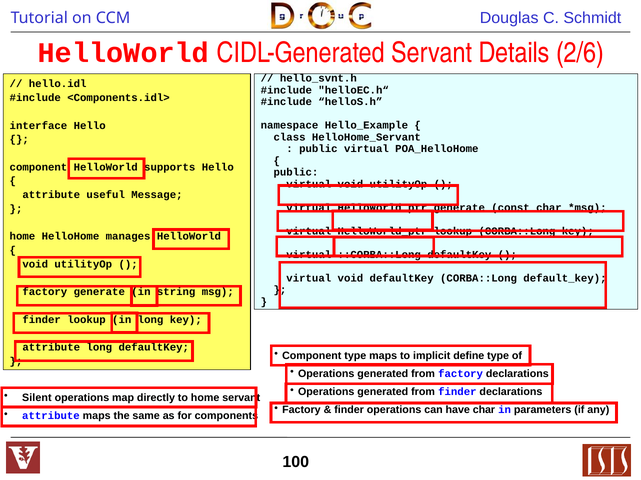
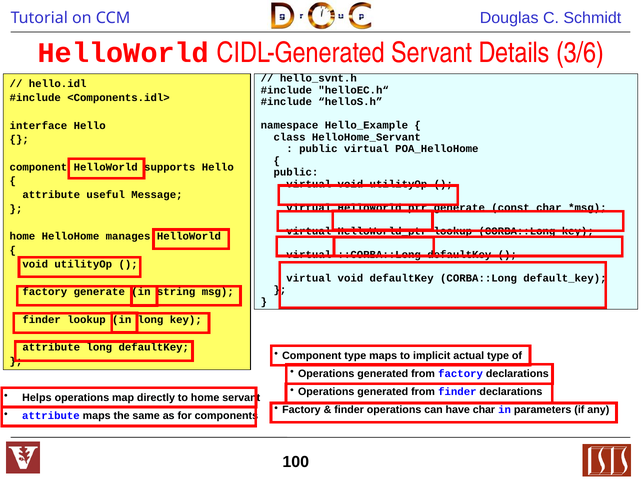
2/6: 2/6 -> 3/6 (580, 53)
define: define -> actual (469, 356)
Silent: Silent -> Helps (37, 398)
